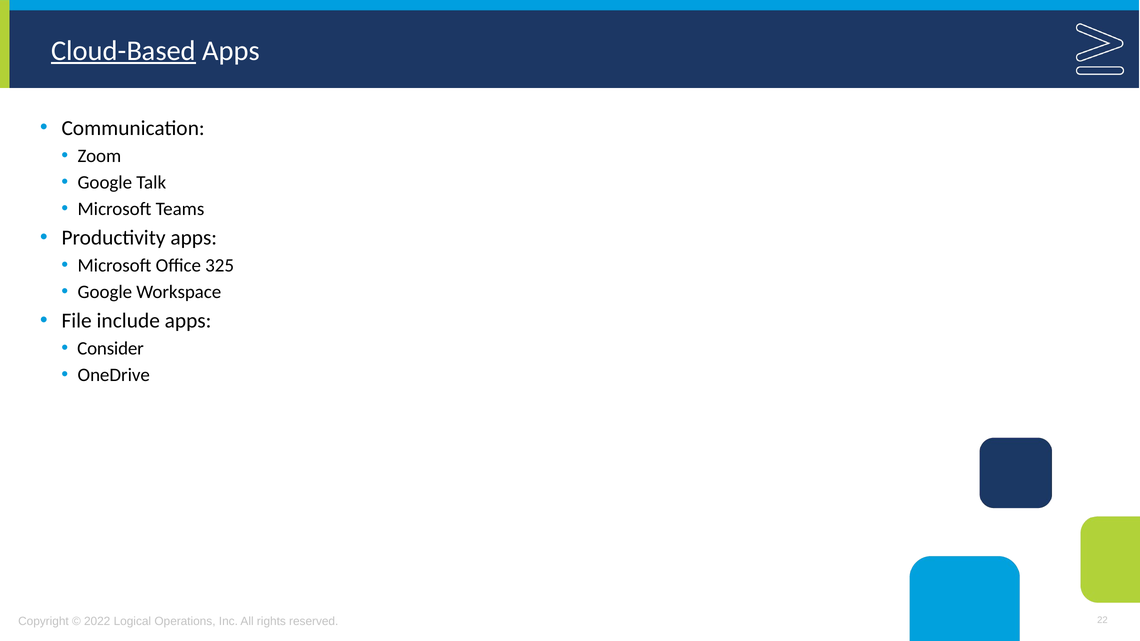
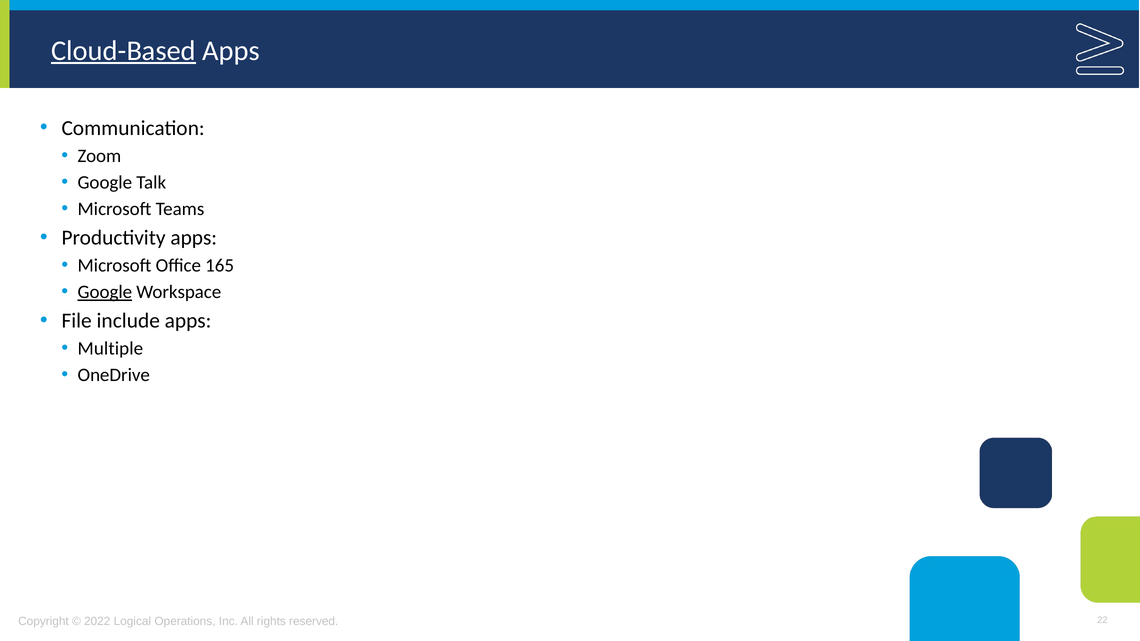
325: 325 -> 165 (220, 266)
Google underline: none -> present (105, 292)
Consider: Consider -> Multiple (110, 349)
